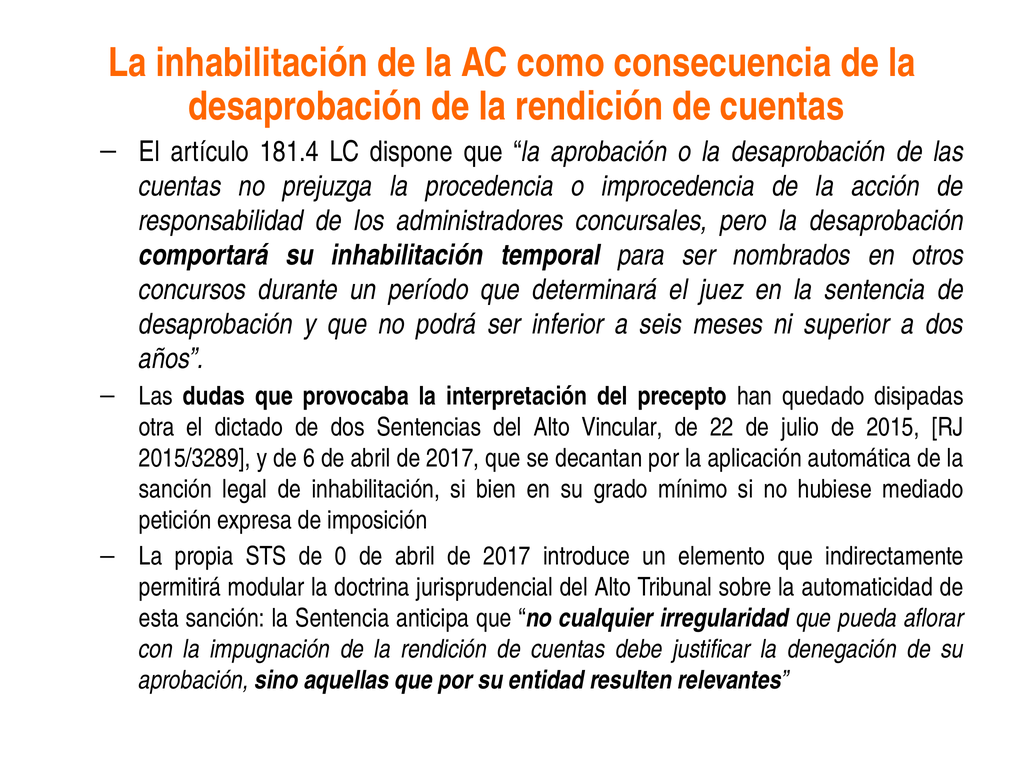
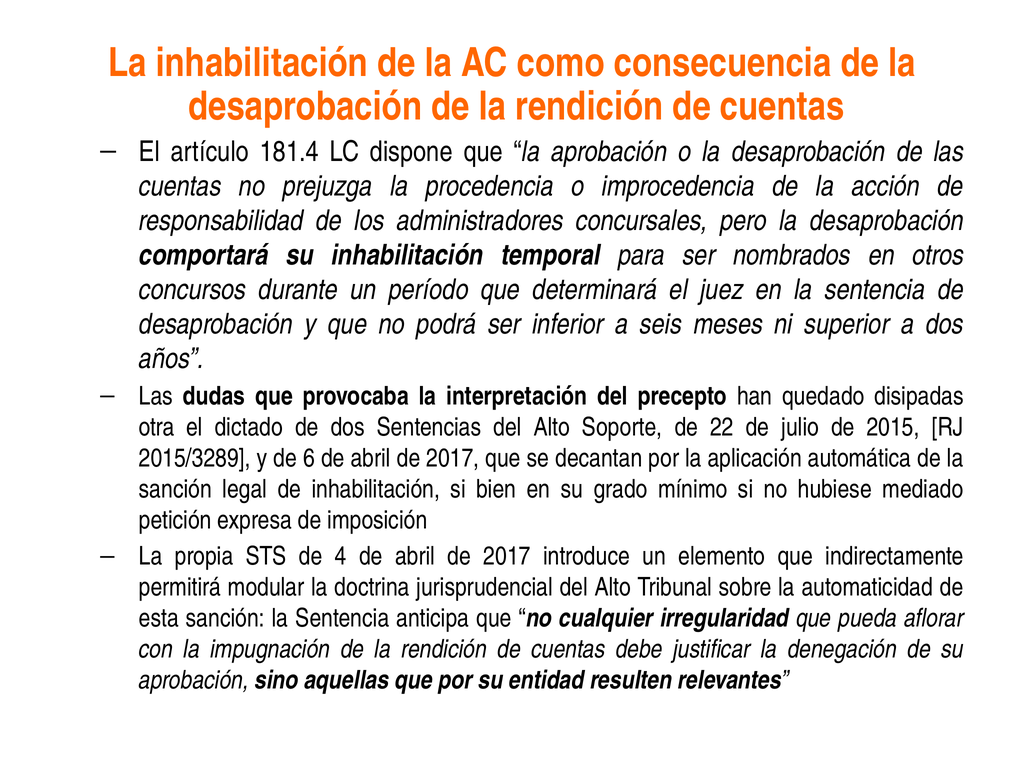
Vincular: Vincular -> Soporte (622, 427)
0: 0 -> 4 (341, 556)
